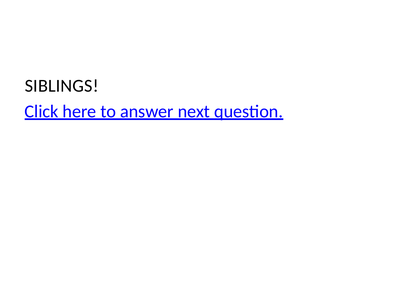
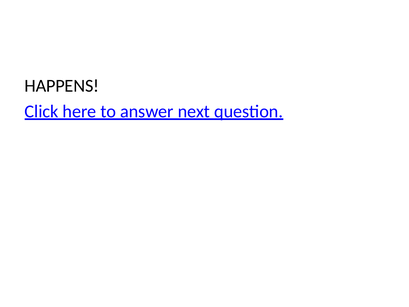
SIBLINGS: SIBLINGS -> HAPPENS (62, 86)
